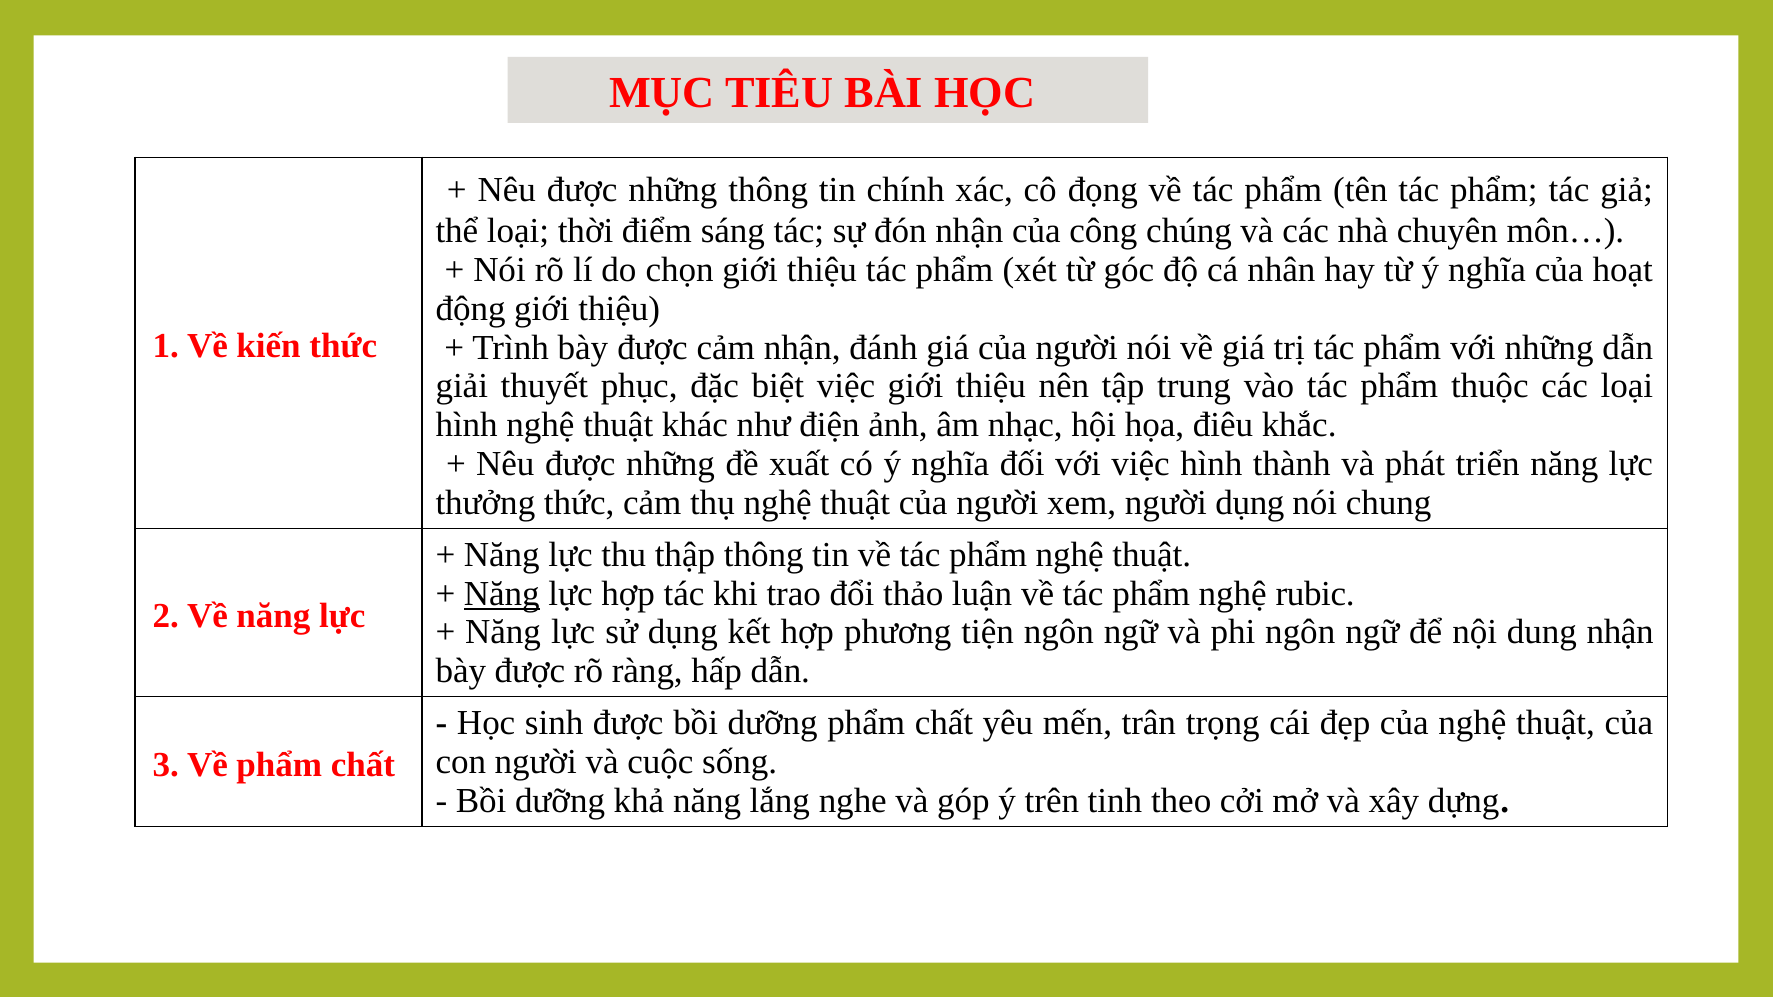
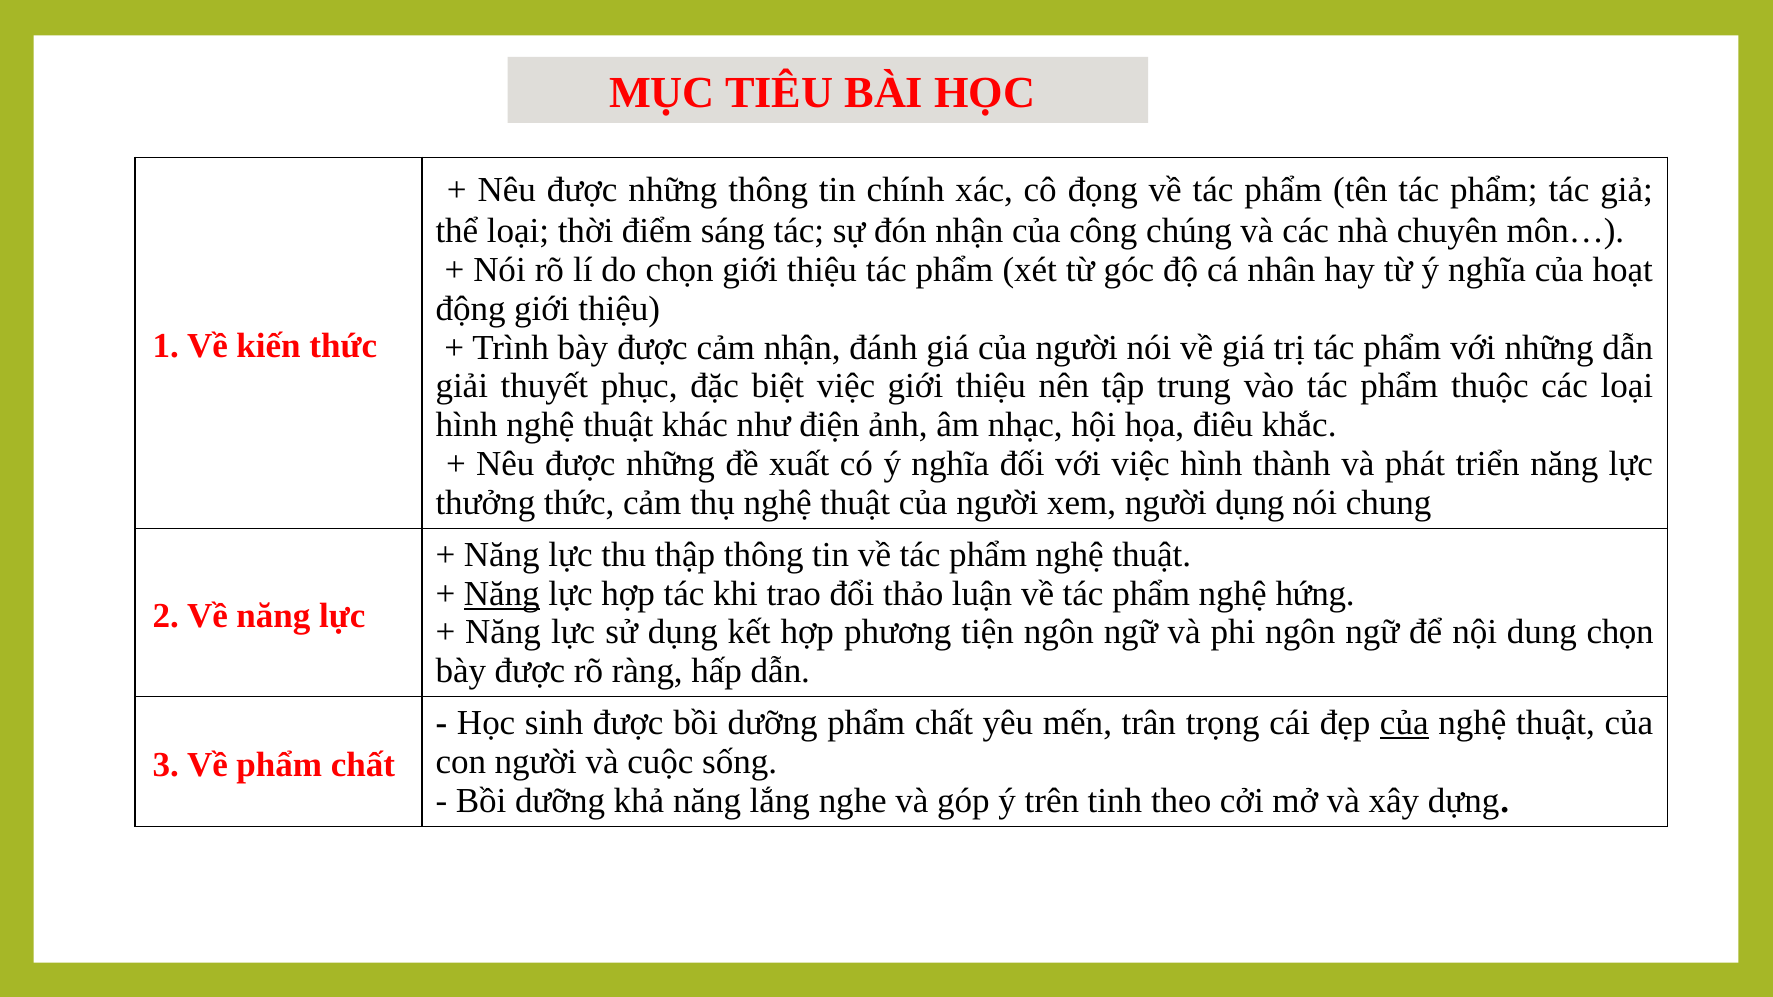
rubic: rubic -> hứng (1315, 594)
dung nhận: nhận -> chọn (1620, 632)
của underline: none -> present (1404, 723)
